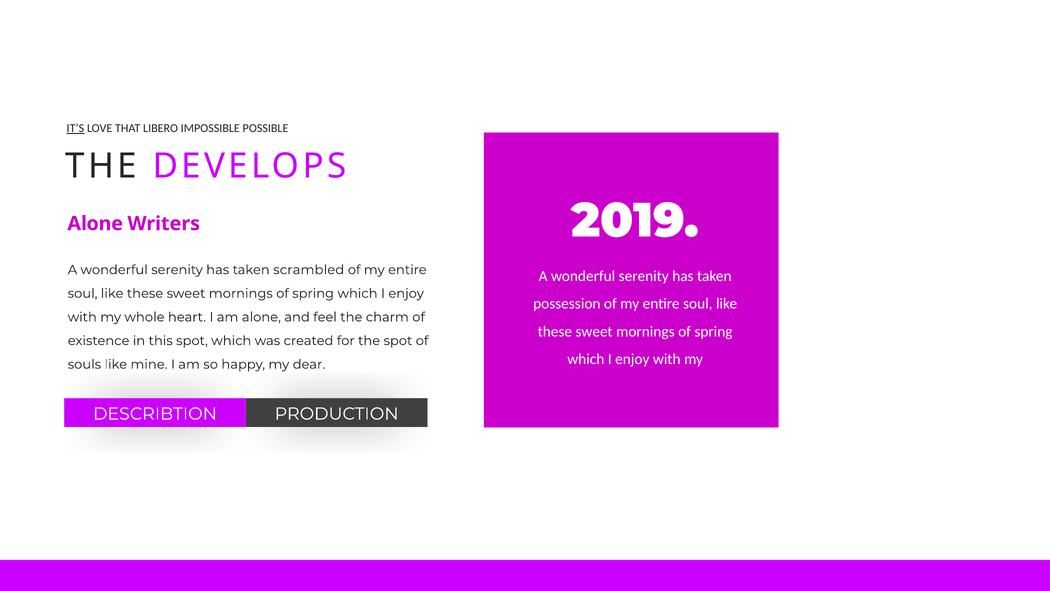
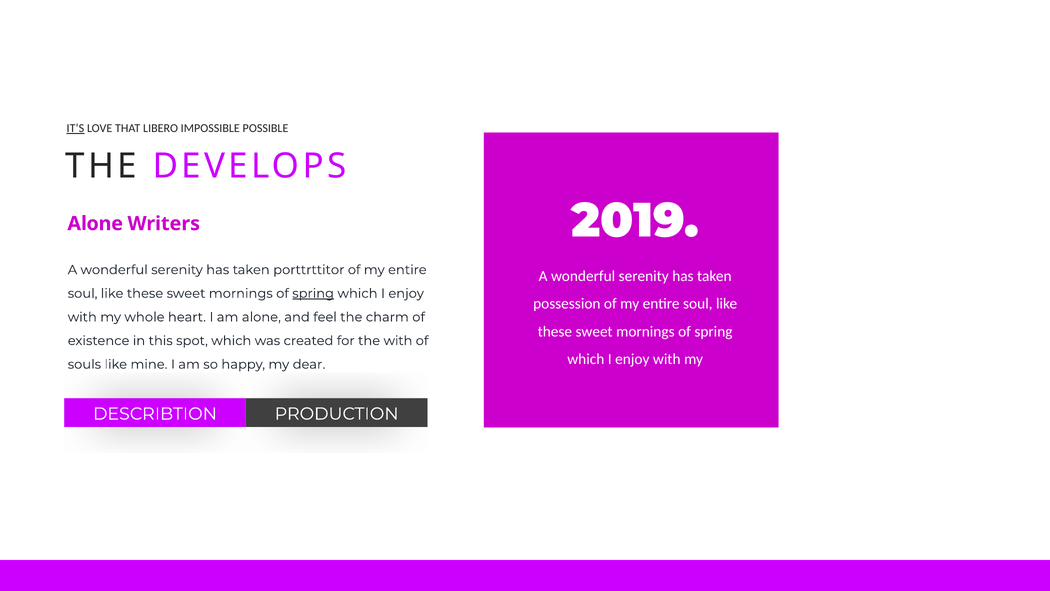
scrambled: scrambled -> porttrttitor (309, 270)
spring underline: none -> present (313, 293)
the spot: spot -> with (398, 341)
